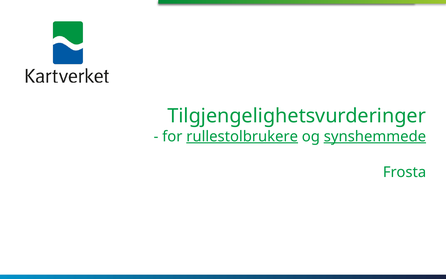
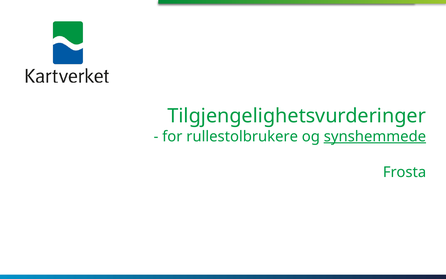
rullestolbrukere underline: present -> none (242, 136)
